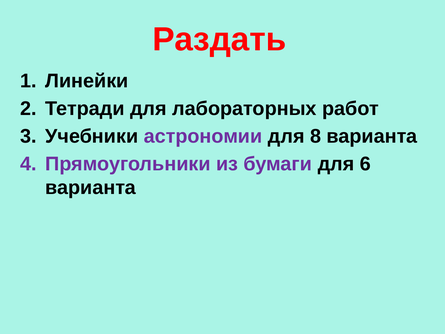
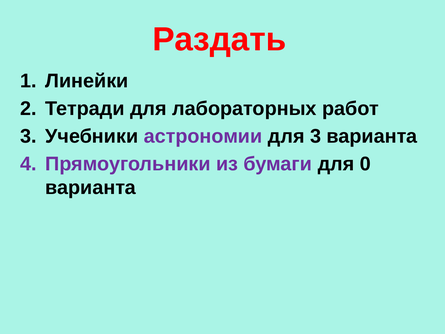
для 8: 8 -> 3 (316, 136)
6: 6 -> 0 (365, 164)
